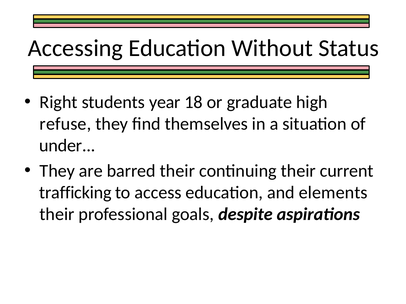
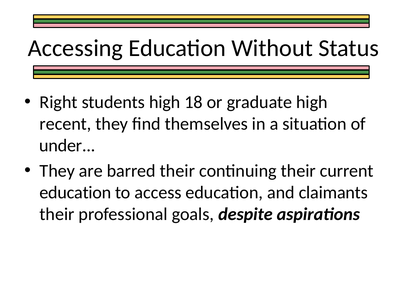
students year: year -> high (165, 102)
refuse: refuse -> recent (65, 124)
trafficking: trafficking -> education (75, 193)
elements: elements -> claimants (333, 193)
